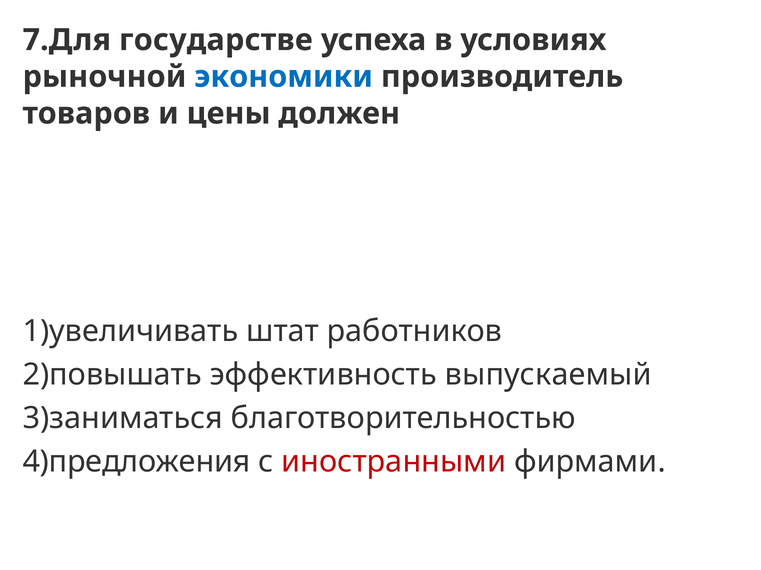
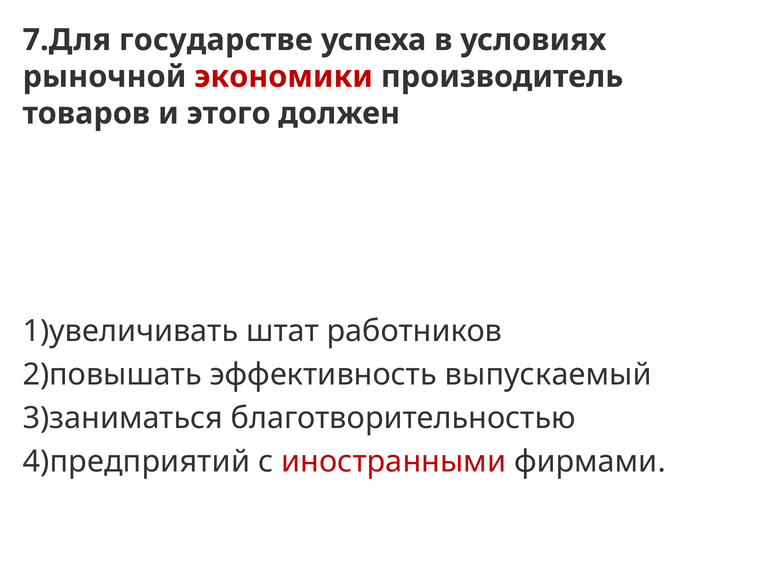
экономики colour: blue -> red (284, 77)
цены: цены -> этого (229, 114)
4)предложения: 4)предложения -> 4)предприятий (136, 462)
